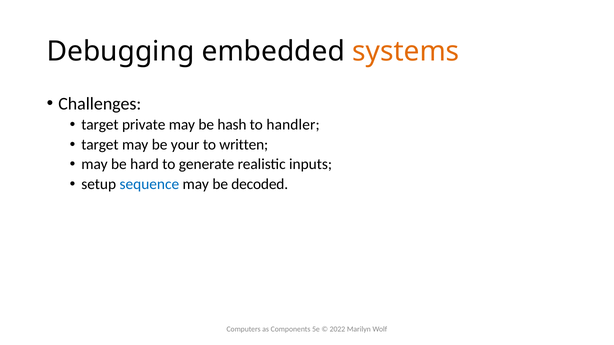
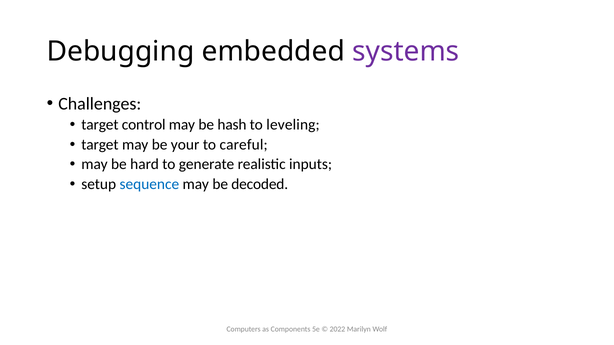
systems colour: orange -> purple (406, 52)
private: private -> control (144, 125)
handler: handler -> leveling (293, 125)
written: written -> careful (244, 145)
